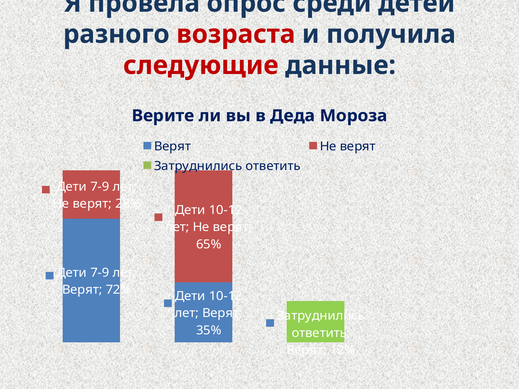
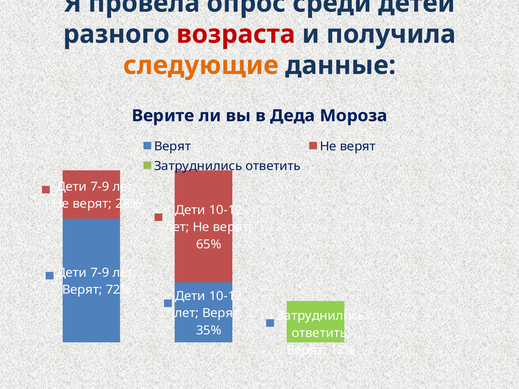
следующие colour: red -> orange (201, 65)
